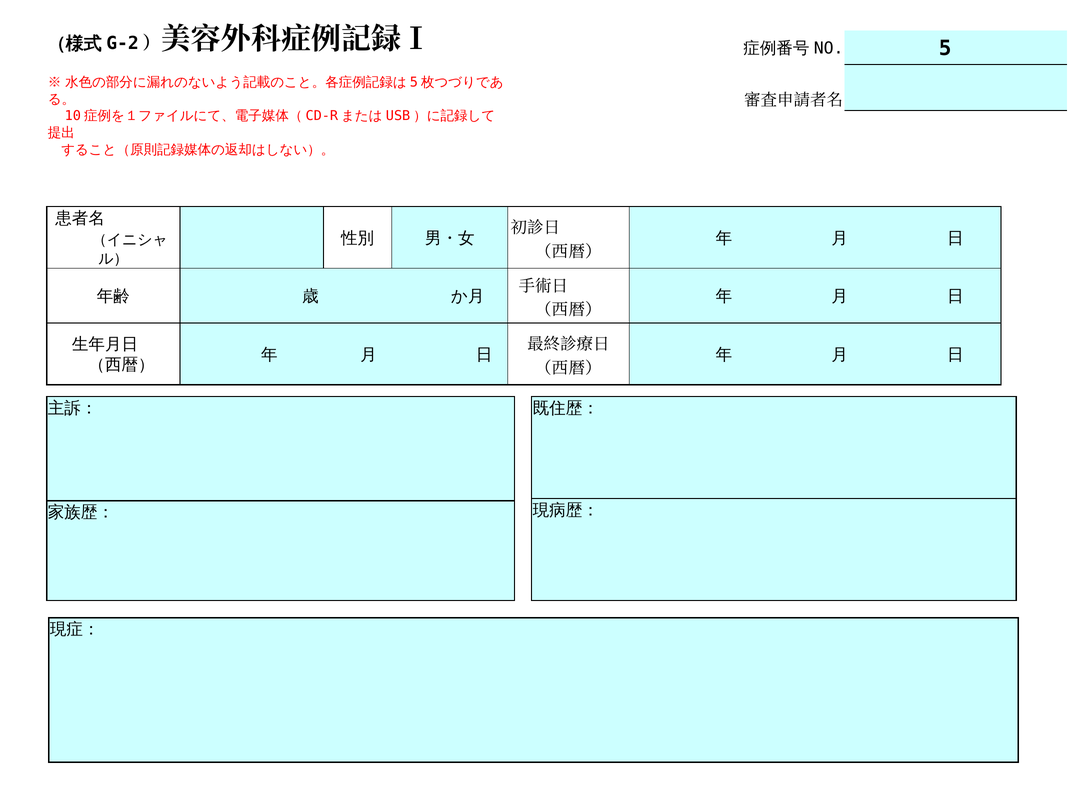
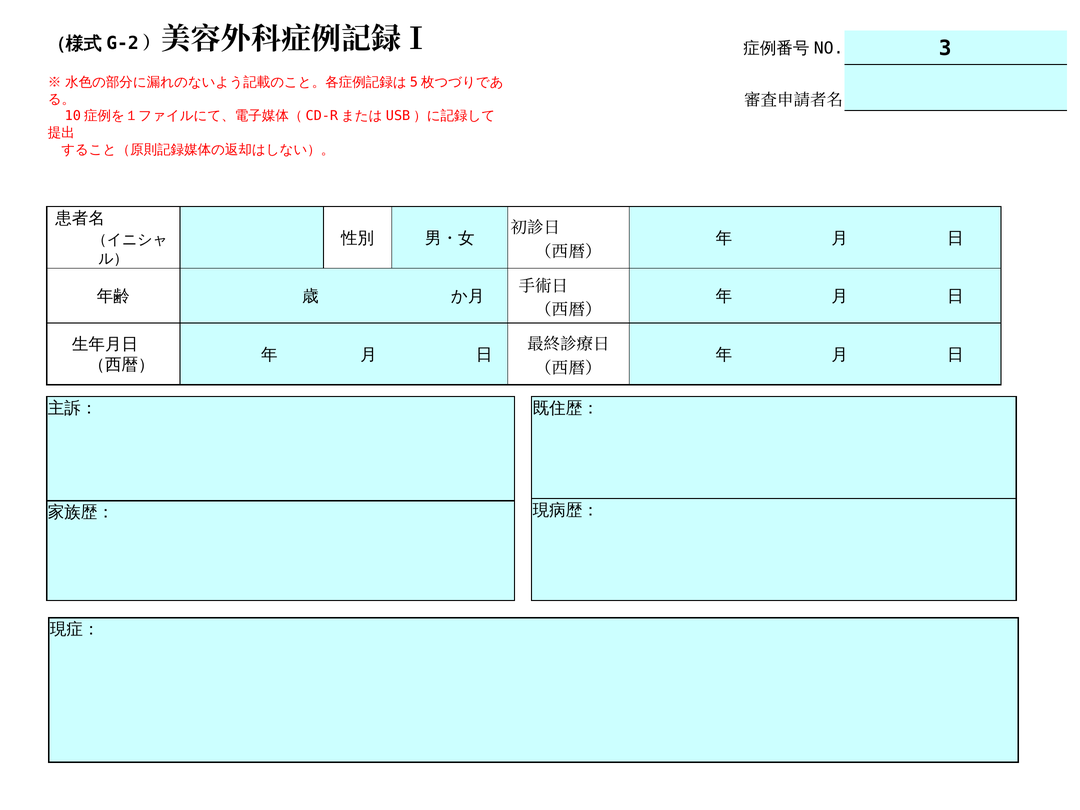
5: 5 -> 3 (945, 49)
